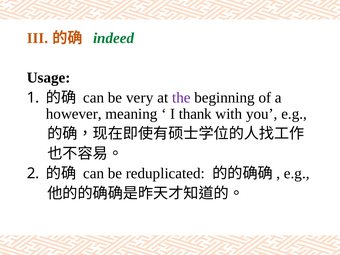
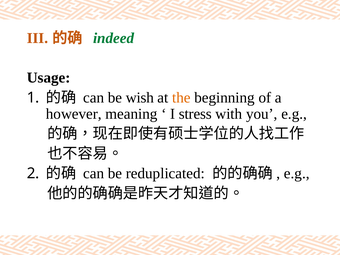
very: very -> wish (140, 98)
the colour: purple -> orange (181, 98)
thank: thank -> stress (195, 114)
